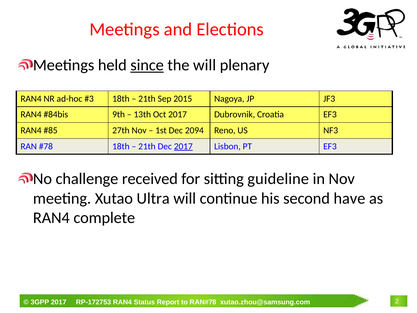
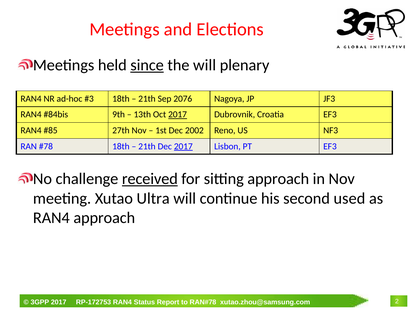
2015: 2015 -> 2076 (183, 99)
2017 underline: none -> present (178, 114)
2094: 2094 -> 2002 (194, 130)
received underline: none -> present (150, 179)
sitting guideline: guideline -> approach (278, 179)
have: have -> used (349, 198)
RAN4 complete: complete -> approach (104, 218)
